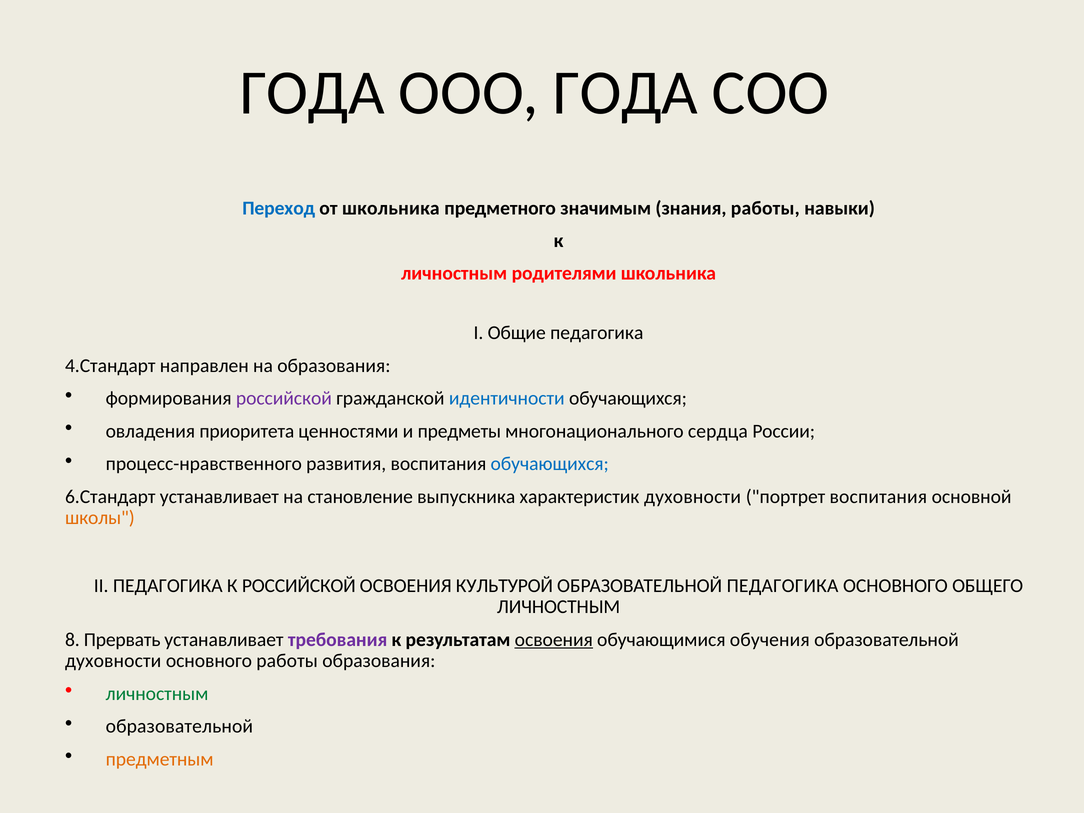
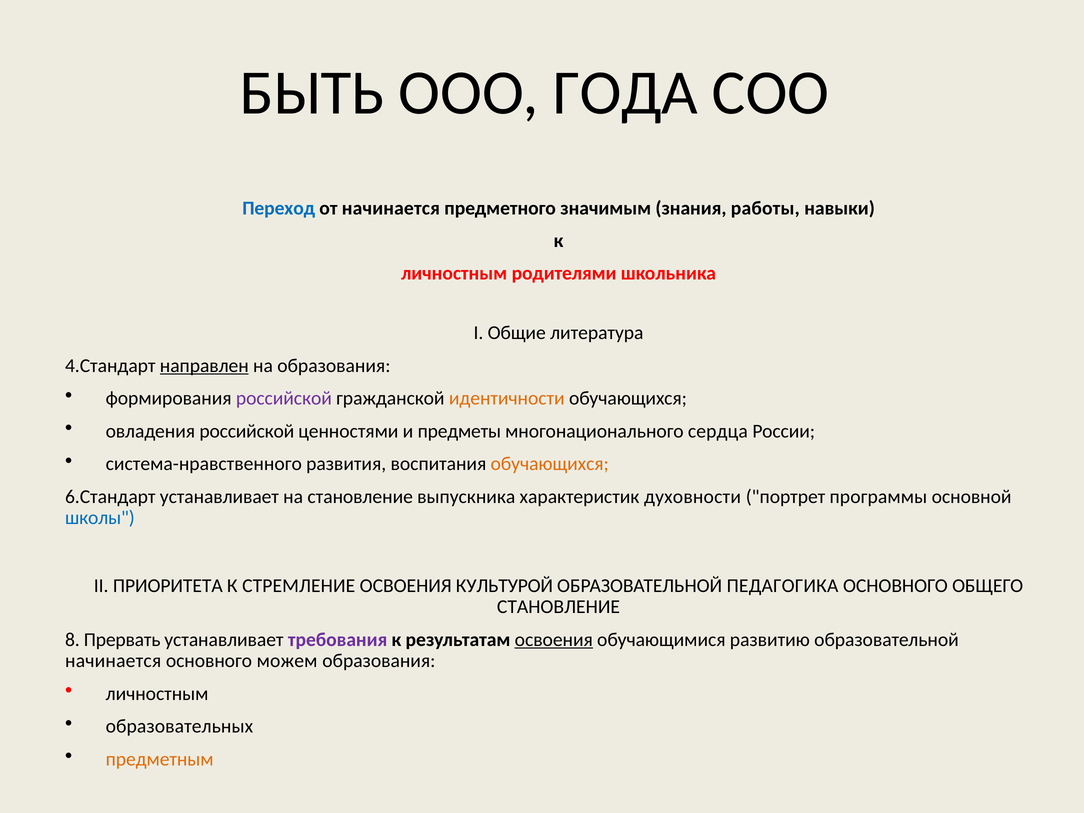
ГОДА: ГОДА -> БЫТЬ (312, 93)
от школьника: школьника -> начинается (391, 208)
Общие педагогика: педагогика -> литература (597, 333)
направлен underline: none -> present (204, 366)
идентичности colour: blue -> orange (507, 398)
овладения приоритета: приоритета -> российской (247, 431)
процесс-нравственного: процесс-нравственного -> система-нравственного (204, 464)
обучающихся colour: blue -> orange (550, 464)
портрет воспитания: воспитания -> программы (878, 497)
школы colour: orange -> blue (100, 518)
II ПЕДАГОГИКА: ПЕДАГОГИКА -> ПРИОРИТЕТА (168, 586)
К РОССИЙСКОЙ: РОССИЙСКОЙ -> СТРЕМЛЕНИЕ (299, 586)
ЛИЧНОСТНЫМ: ЛИЧНОСТНЫМ -> СТАНОВЛЕНИЕ (558, 607)
обучения: обучения -> развитию (770, 640)
духовности: духовности -> начинается (113, 661)
основного работы: работы -> можем (287, 661)
личностным colour: green -> black (157, 694)
образовательной: образовательной -> образовательных (179, 726)
